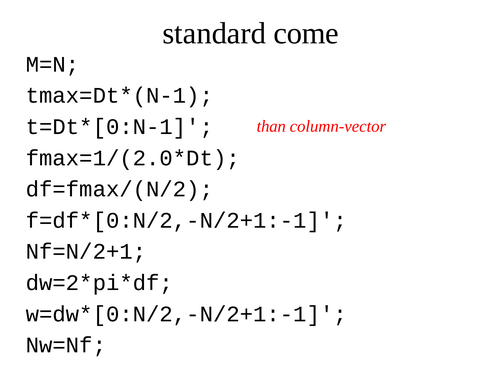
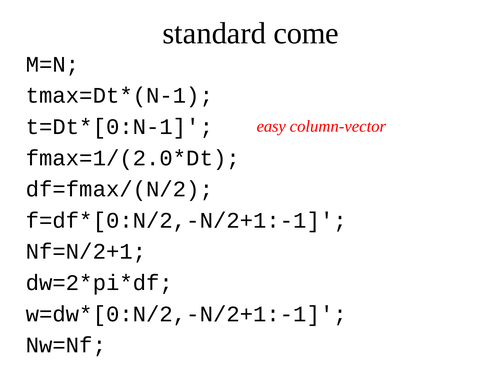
than: than -> easy (271, 126)
